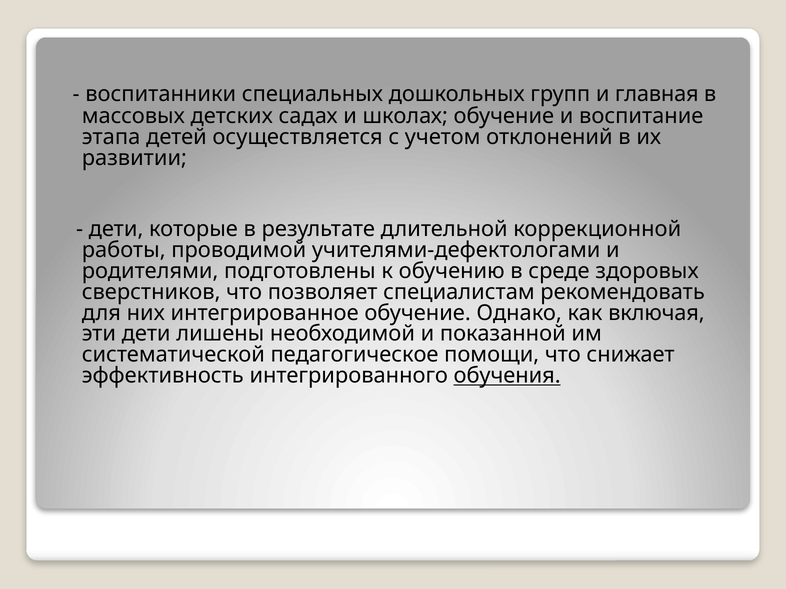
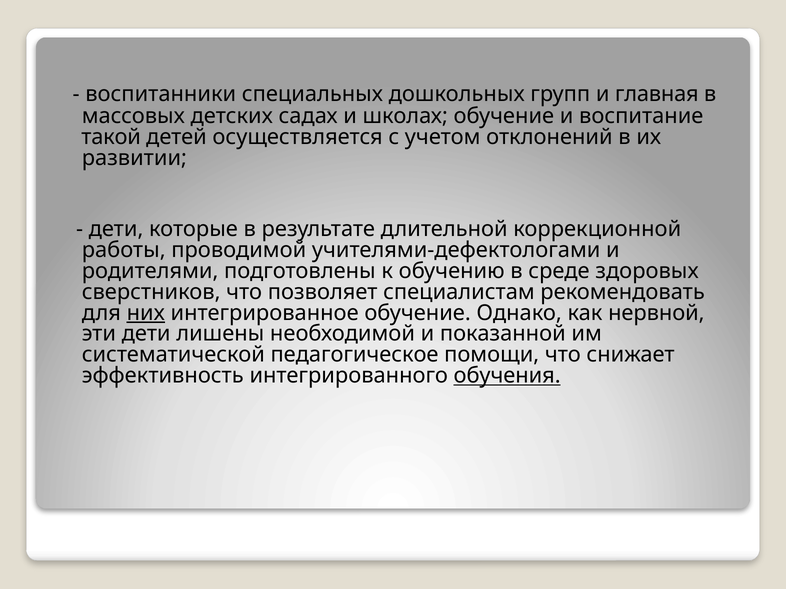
этапа: этапа -> такой (111, 137)
них underline: none -> present (146, 313)
включая: включая -> нервной (656, 313)
